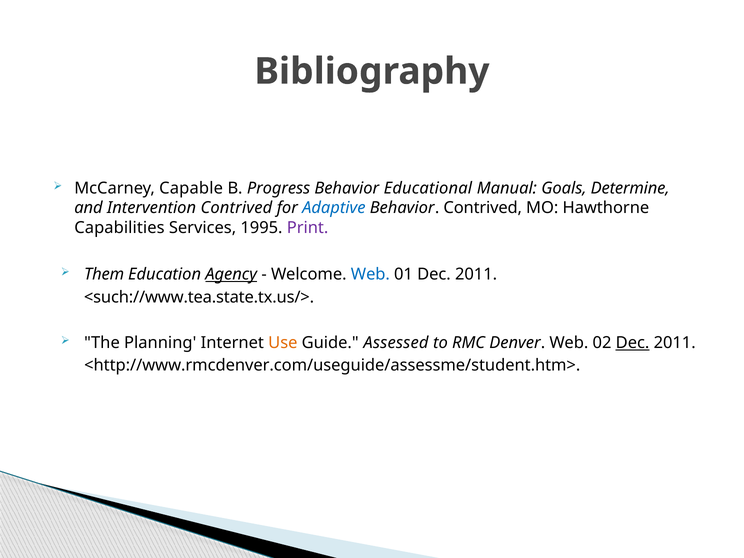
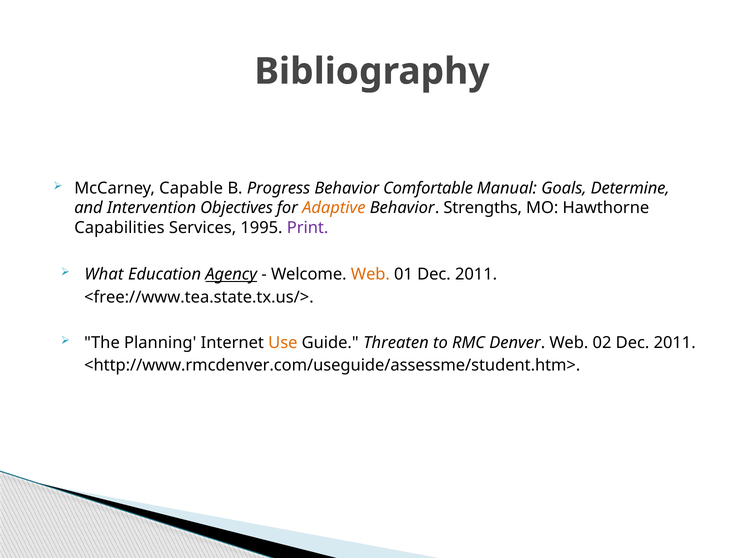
Educational: Educational -> Comfortable (428, 188)
Intervention Contrived: Contrived -> Objectives (237, 208)
Adaptive colour: blue -> orange (334, 208)
Behavior Contrived: Contrived -> Strengths (483, 208)
Them: Them -> What (104, 274)
Web colour: blue -> orange (370, 274)
<such://www.tea.state.tx.us/>: <such://www.tea.state.tx.us/> -> <free://www.tea.state.tx.us/> (199, 297)
Assessed: Assessed -> Threaten (396, 343)
Dec underline: present -> none (633, 343)
